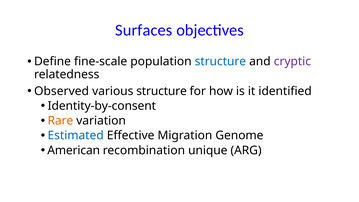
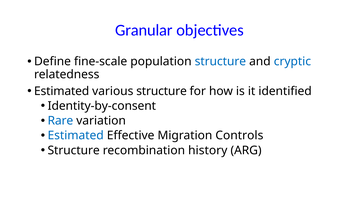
Surfaces: Surfaces -> Granular (144, 30)
cryptic colour: purple -> blue (292, 61)
Observed: Observed -> Estimated (62, 91)
Rare colour: orange -> blue (60, 121)
Genome: Genome -> Controls (239, 135)
American: American -> Structure (74, 150)
unique: unique -> history (208, 150)
